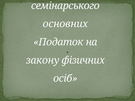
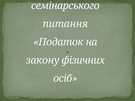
основних: основних -> питання (65, 24)
